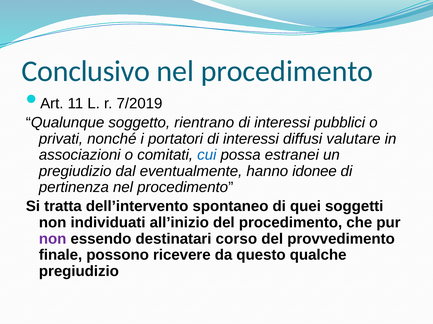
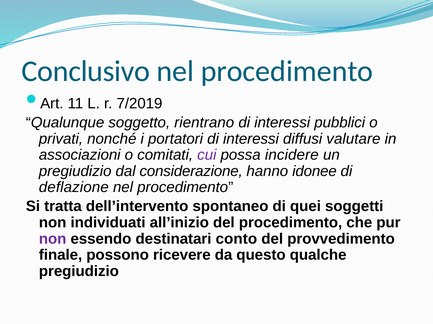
cui colour: blue -> purple (207, 155)
estranei: estranei -> incidere (292, 155)
eventualmente: eventualmente -> considerazione (191, 172)
pertinenza: pertinenza -> deflazione (74, 188)
corso: corso -> conto (236, 239)
